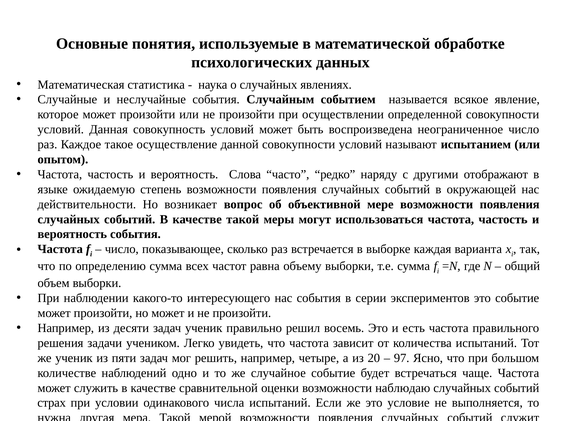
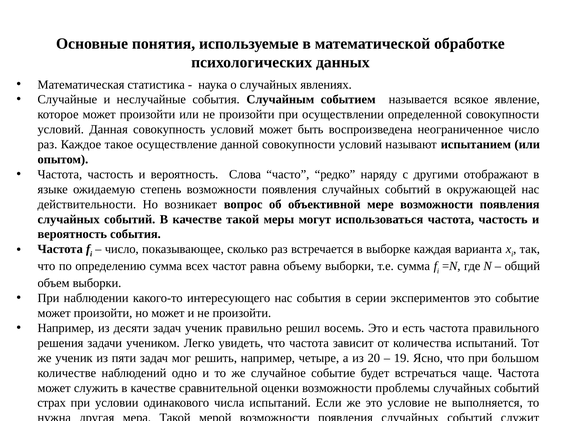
97: 97 -> 19 (402, 358)
наблюдаю: наблюдаю -> проблемы (403, 388)
